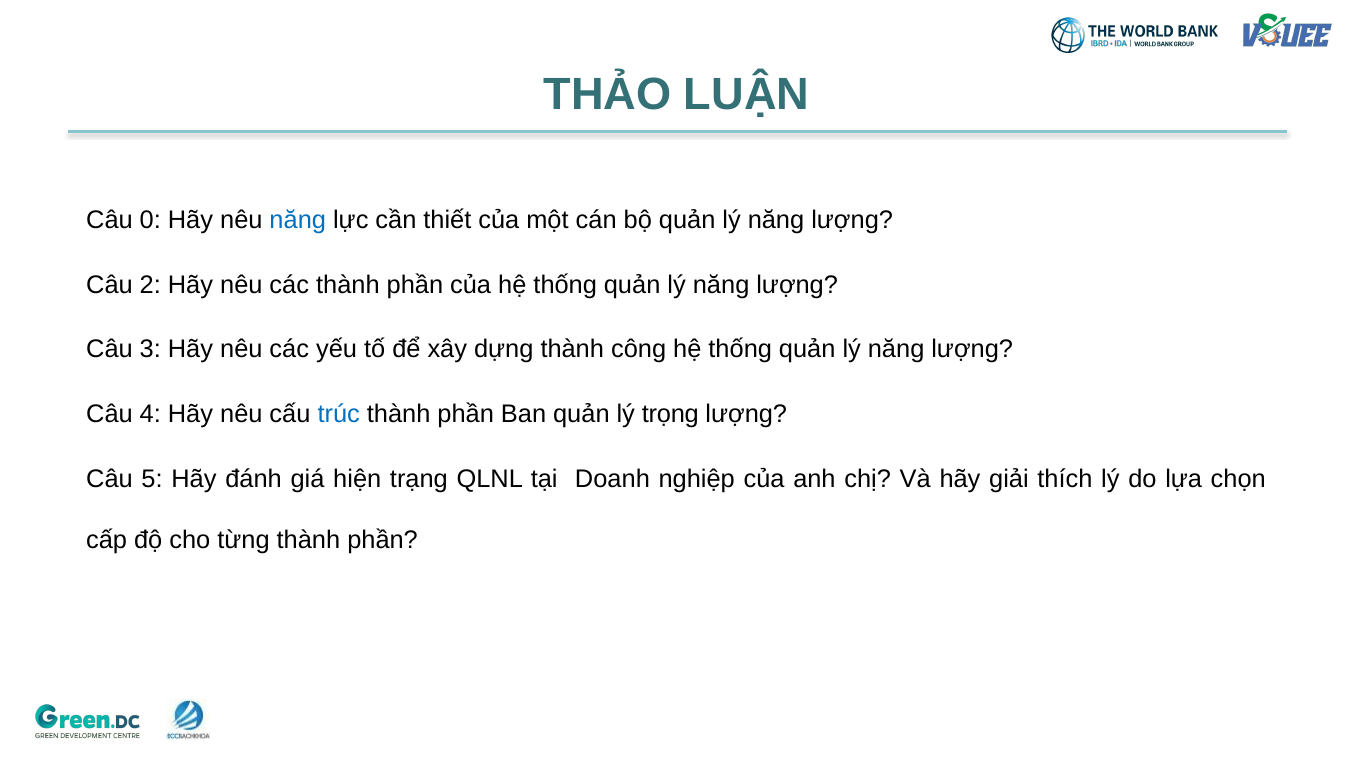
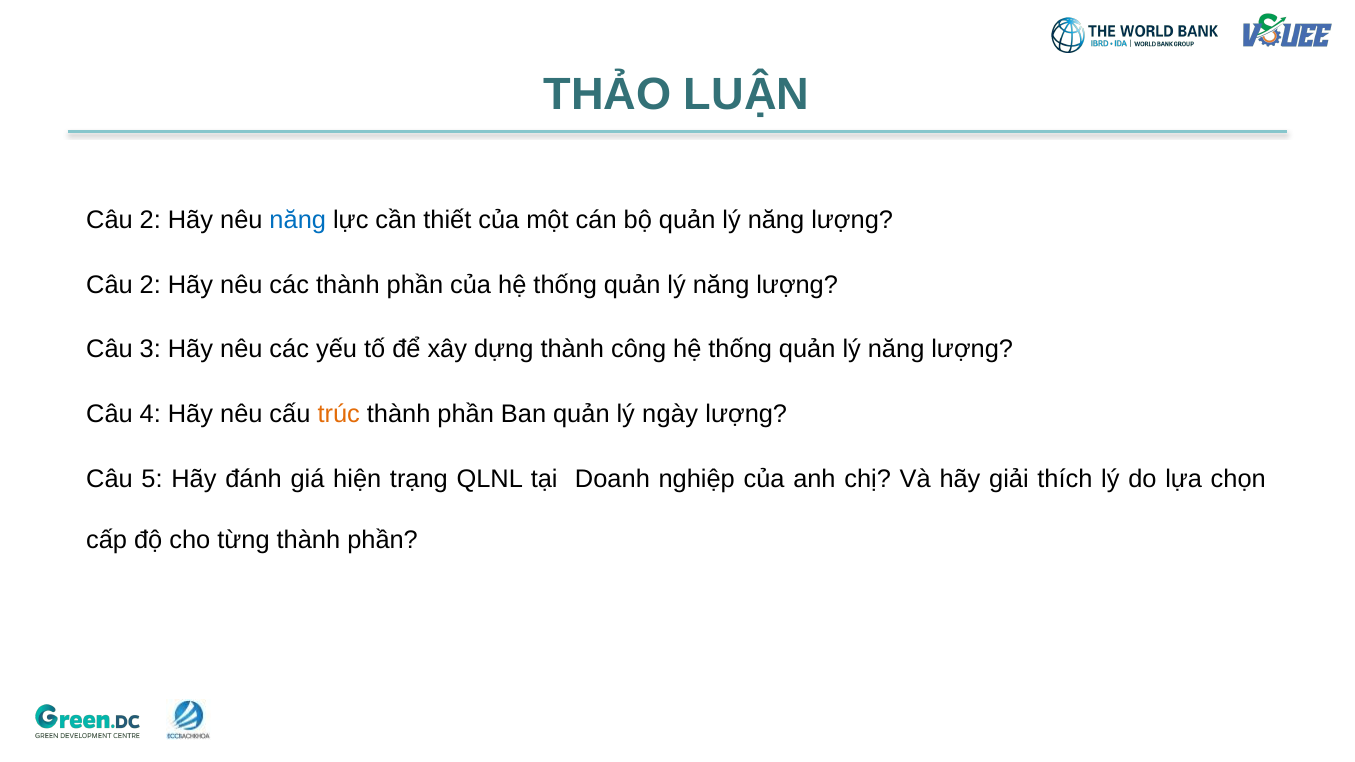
0: 0 -> 2 (150, 220)
trúc colour: blue -> orange (339, 414)
trọng: trọng -> ngày (670, 414)
